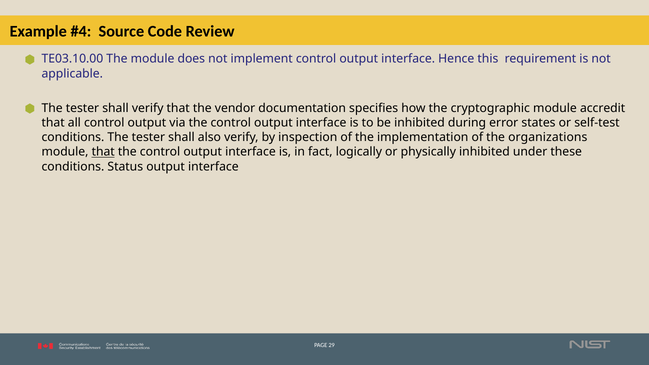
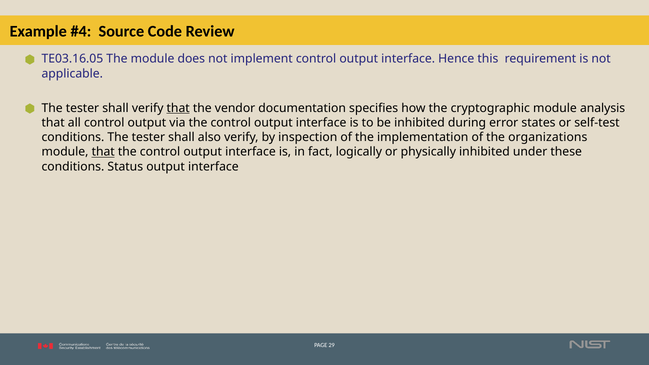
TE03.10.00: TE03.10.00 -> TE03.16.05 (72, 59)
that underline: none -> present (178, 108)
accredit: accredit -> analysis (603, 108)
